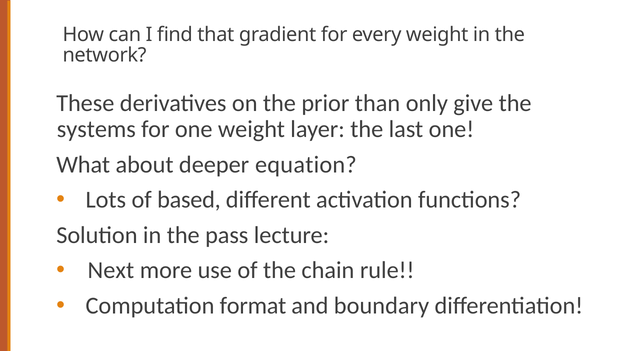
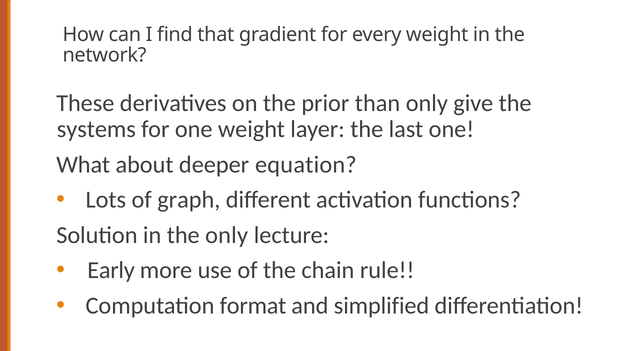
based: based -> graph (189, 200)
the pass: pass -> only (227, 236)
Next: Next -> Early (111, 271)
boundary: boundary -> simplified (382, 306)
